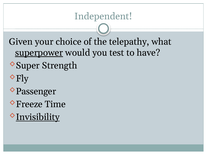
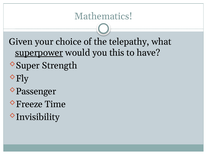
Independent: Independent -> Mathematics (103, 16)
test: test -> this (117, 53)
Invisibility underline: present -> none (38, 117)
